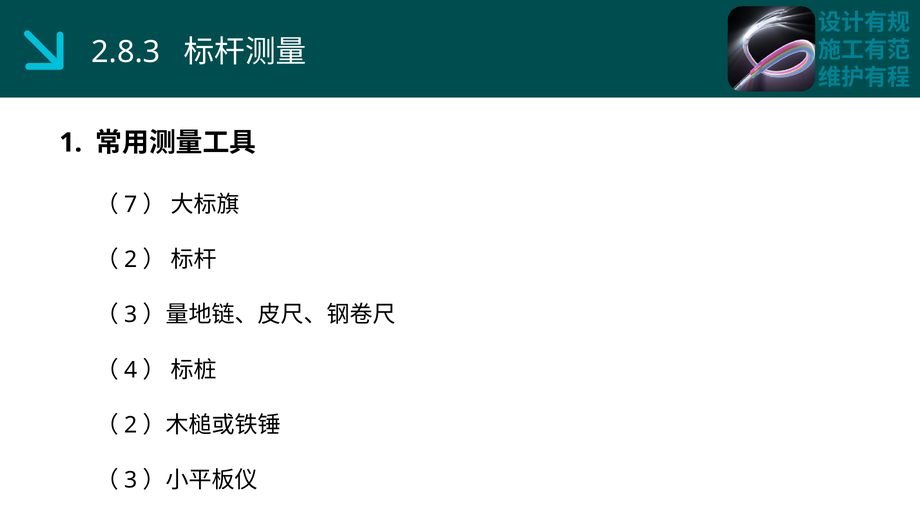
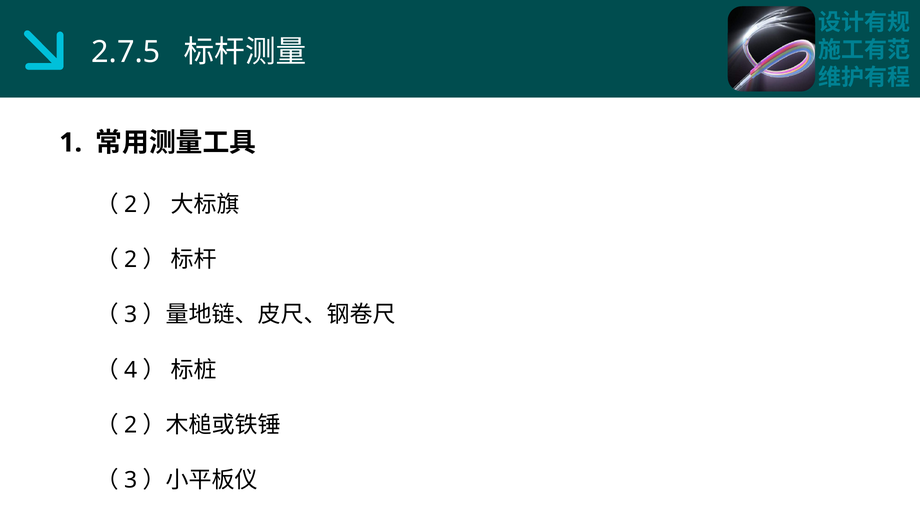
2.8.3: 2.8.3 -> 2.7.5 (126, 52)
7: 7 -> 2 (131, 205)
